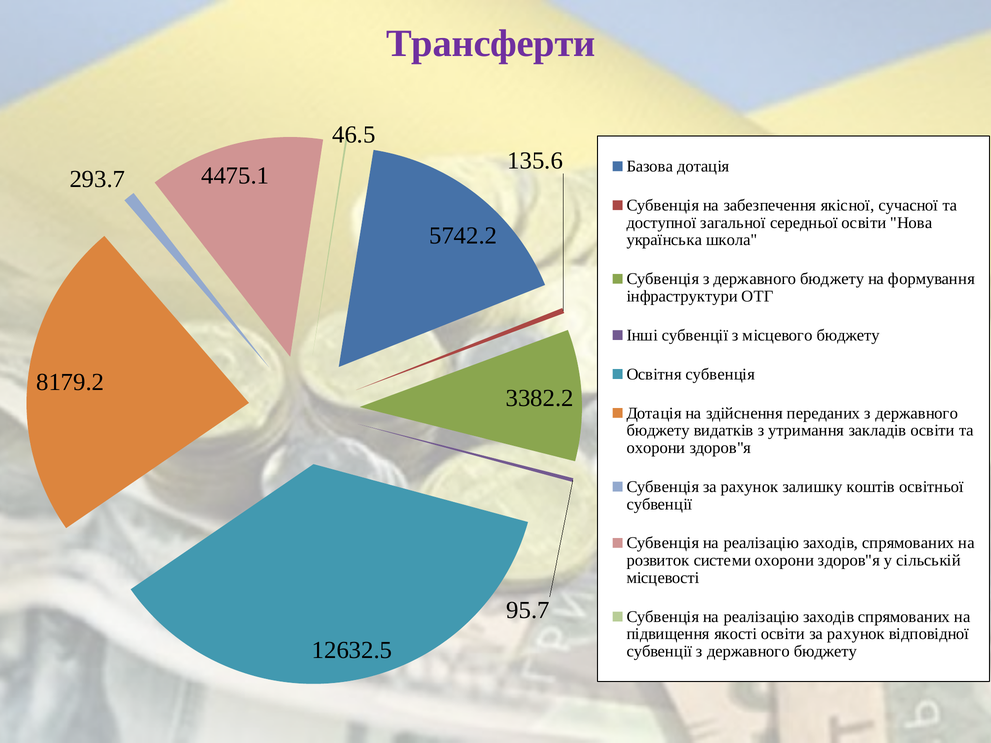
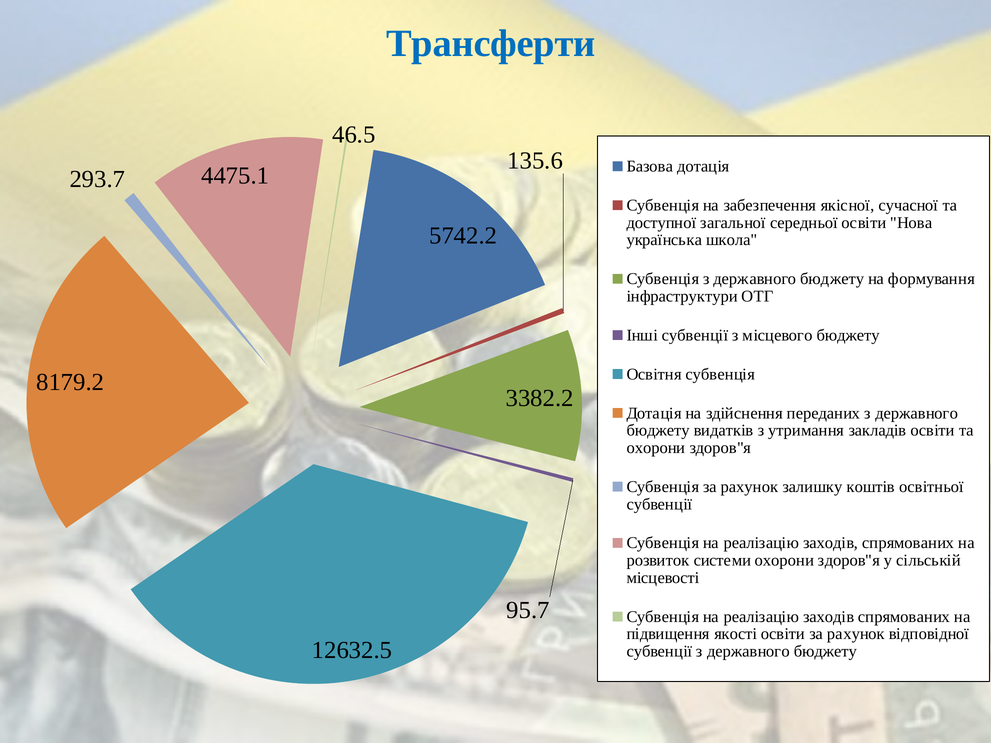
Трансферти colour: purple -> blue (491, 43)
